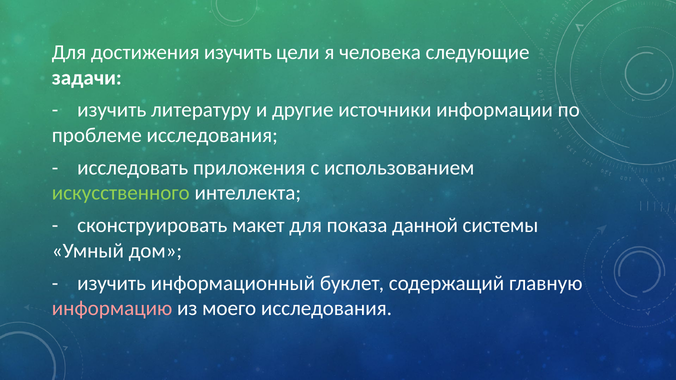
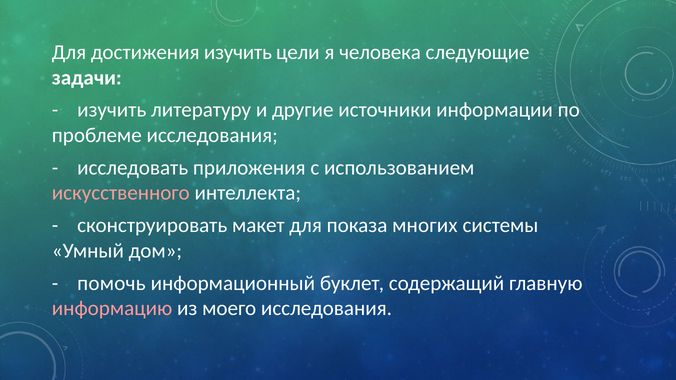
искусственного colour: light green -> pink (121, 193)
данной: данной -> многих (425, 226)
изучить: изучить -> помочь (111, 283)
